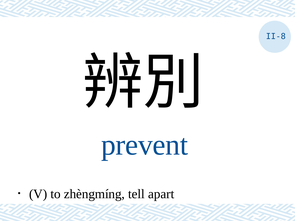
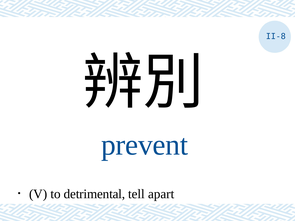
zhèngmíng: zhèngmíng -> detrimental (94, 194)
